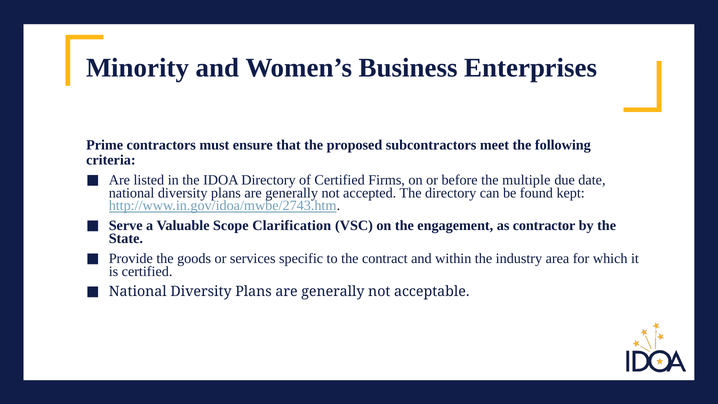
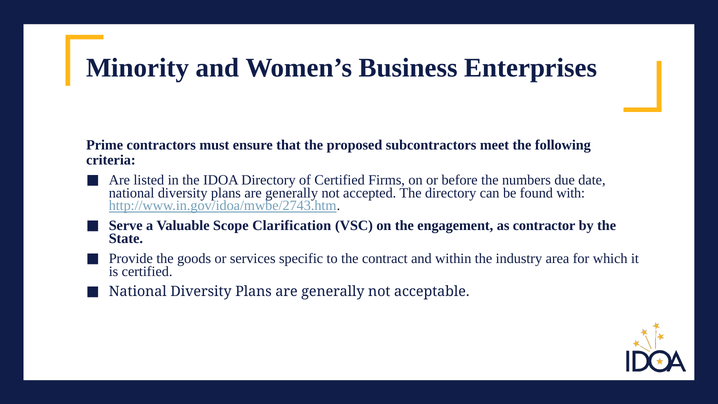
multiple: multiple -> numbers (526, 180)
kept: kept -> with (571, 193)
